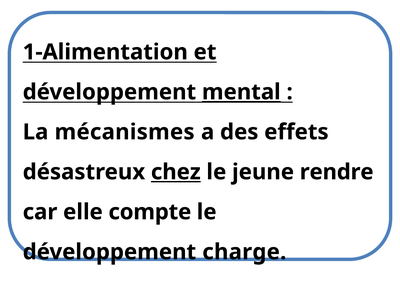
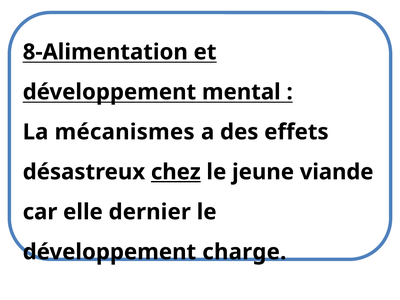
1-Alimentation: 1-Alimentation -> 8-Alimentation (105, 52)
mental underline: present -> none (241, 92)
rendre: rendre -> viande (337, 172)
compte: compte -> dernier (150, 212)
